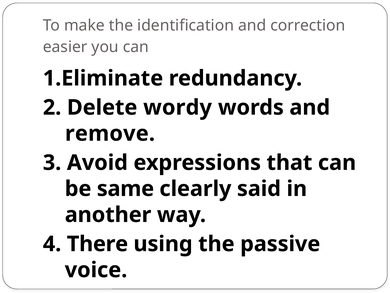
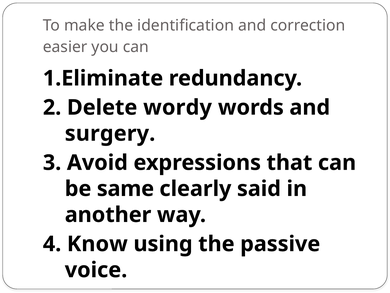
remove: remove -> surgery (110, 133)
There: There -> Know (97, 244)
